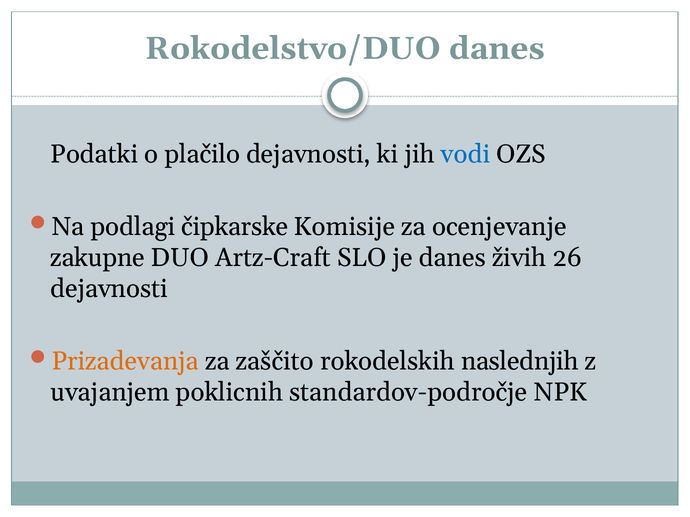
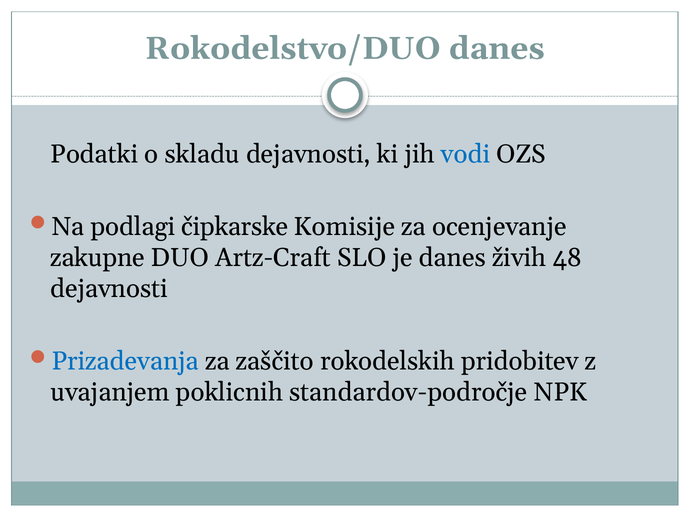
plačilo: plačilo -> skladu (202, 155)
26: 26 -> 48 (568, 258)
Prizadevanja colour: orange -> blue (125, 362)
naslednjih: naslednjih -> pridobitev (520, 362)
